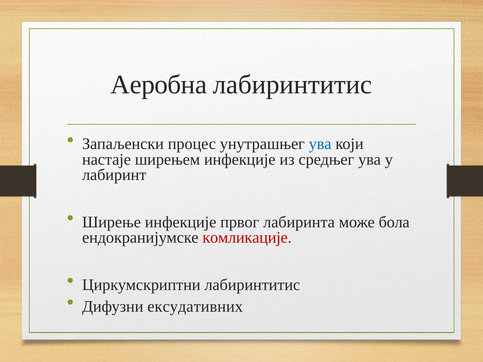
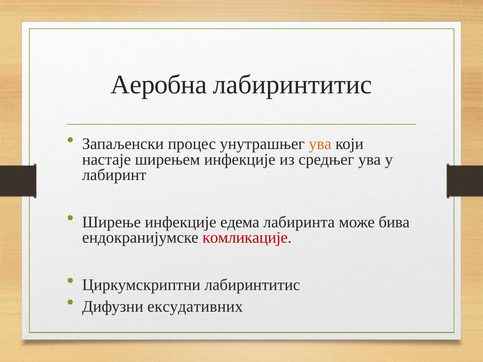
ува colour: blue -> orange (320, 144)
првог: првог -> едема (240, 222)
бола: бола -> бива (394, 222)
